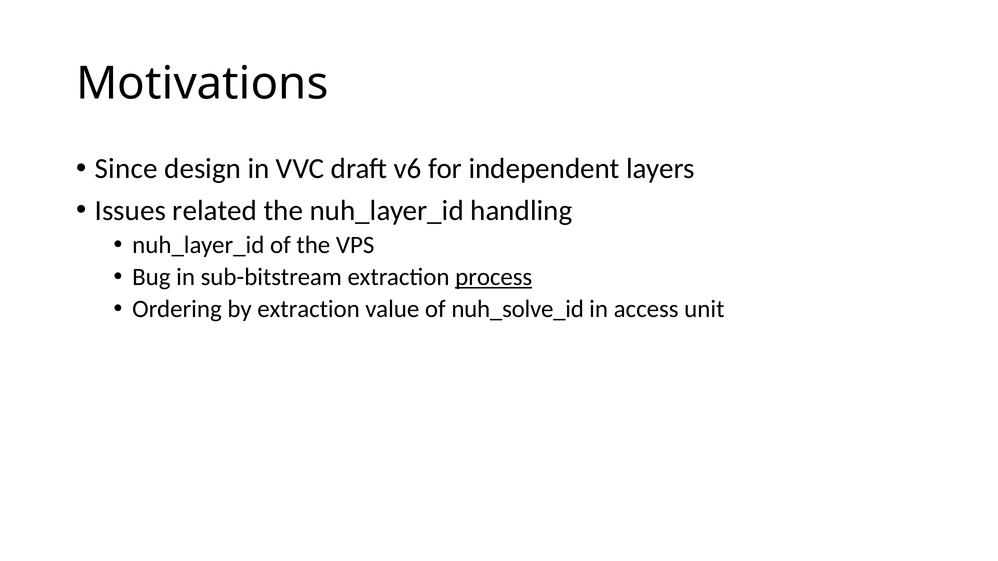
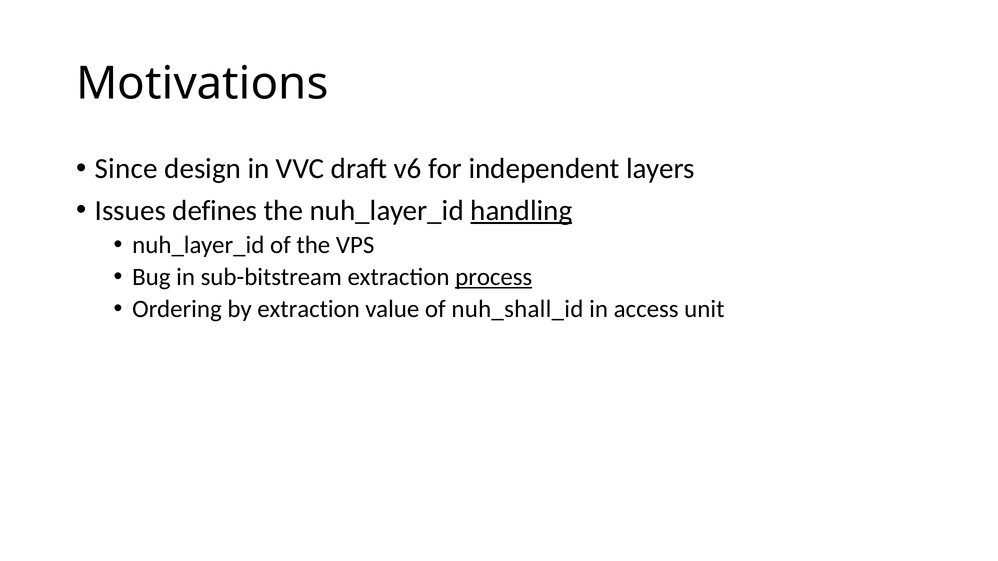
related: related -> defines (215, 211)
handling underline: none -> present (521, 211)
nuh_solve_id: nuh_solve_id -> nuh_shall_id (517, 309)
